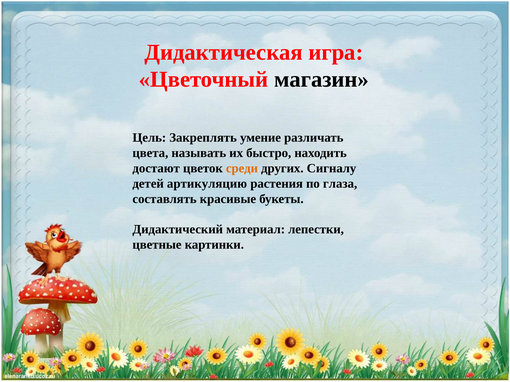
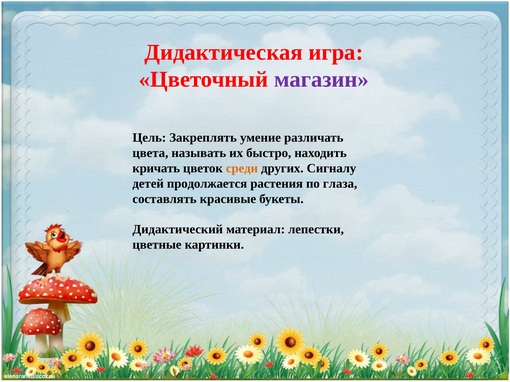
магазин colour: black -> purple (321, 80)
достают: достают -> кричать (156, 169)
артикуляцию: артикуляцию -> продолжается (207, 184)
